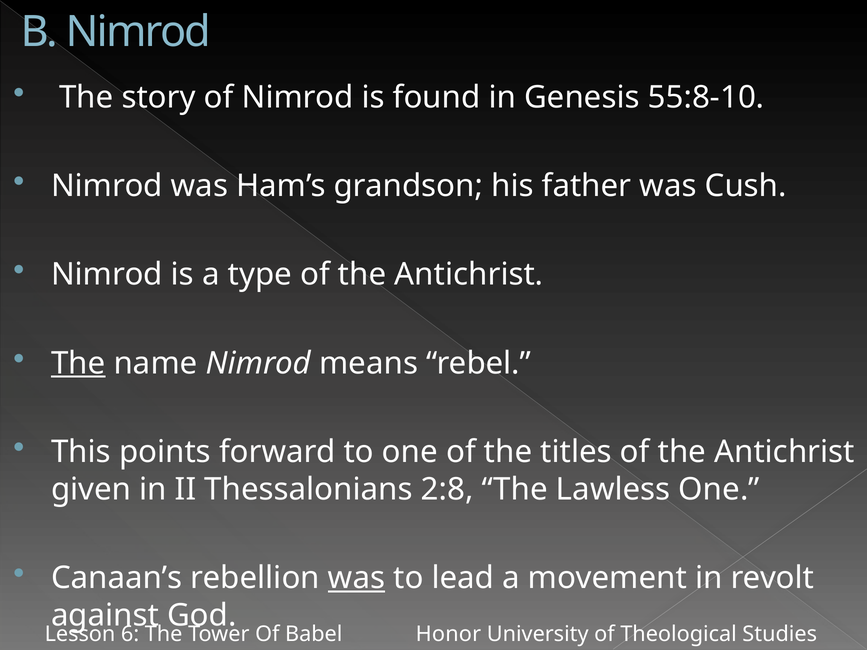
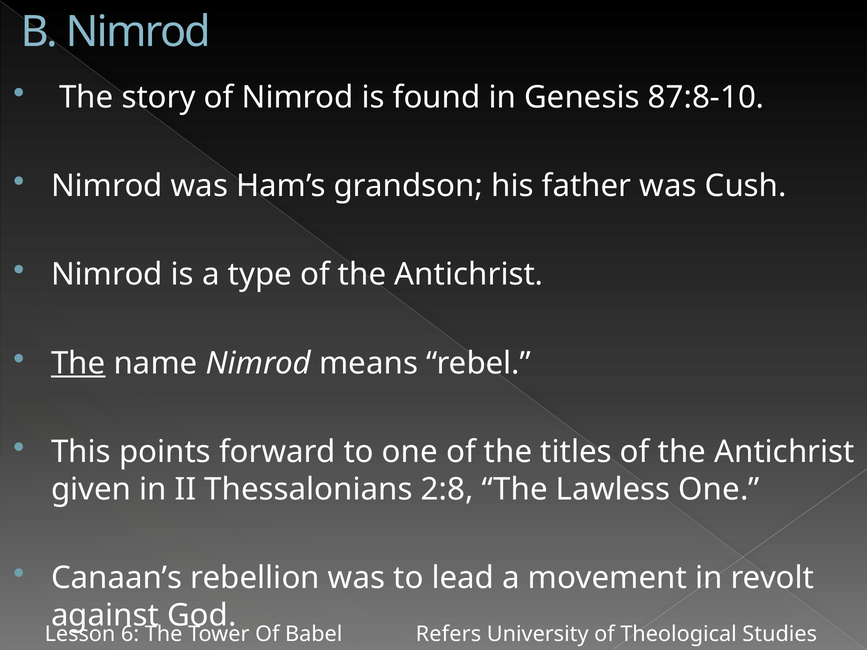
55:8-10: 55:8-10 -> 87:8-10 (706, 97)
was underline: present -> none (357, 578)
Honor: Honor -> Refers (448, 634)
